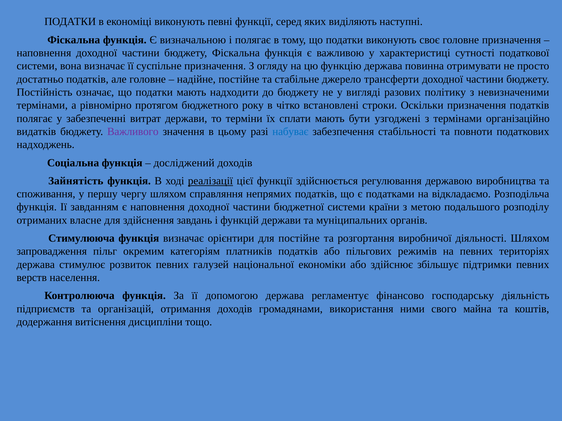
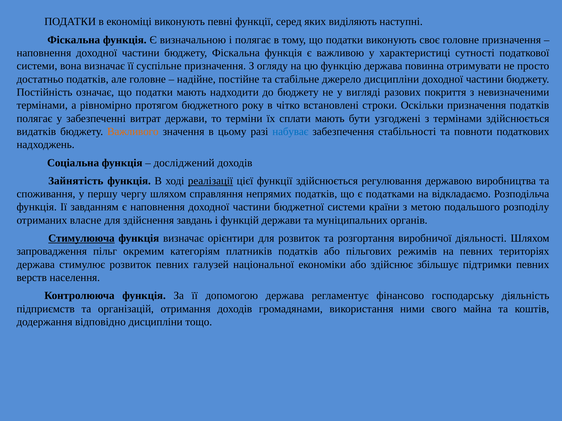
джерело трансферти: трансферти -> дисципліни (392, 79)
політику: політику -> покриття (445, 92)
термінами організаційно: організаційно -> здійснюється (518, 119)
Важливого colour: purple -> orange (133, 132)
Стимулююча underline: none -> present (81, 239)
для постійне: постійне -> розвиток (299, 239)
витіснення: витіснення -> відповідно (100, 322)
